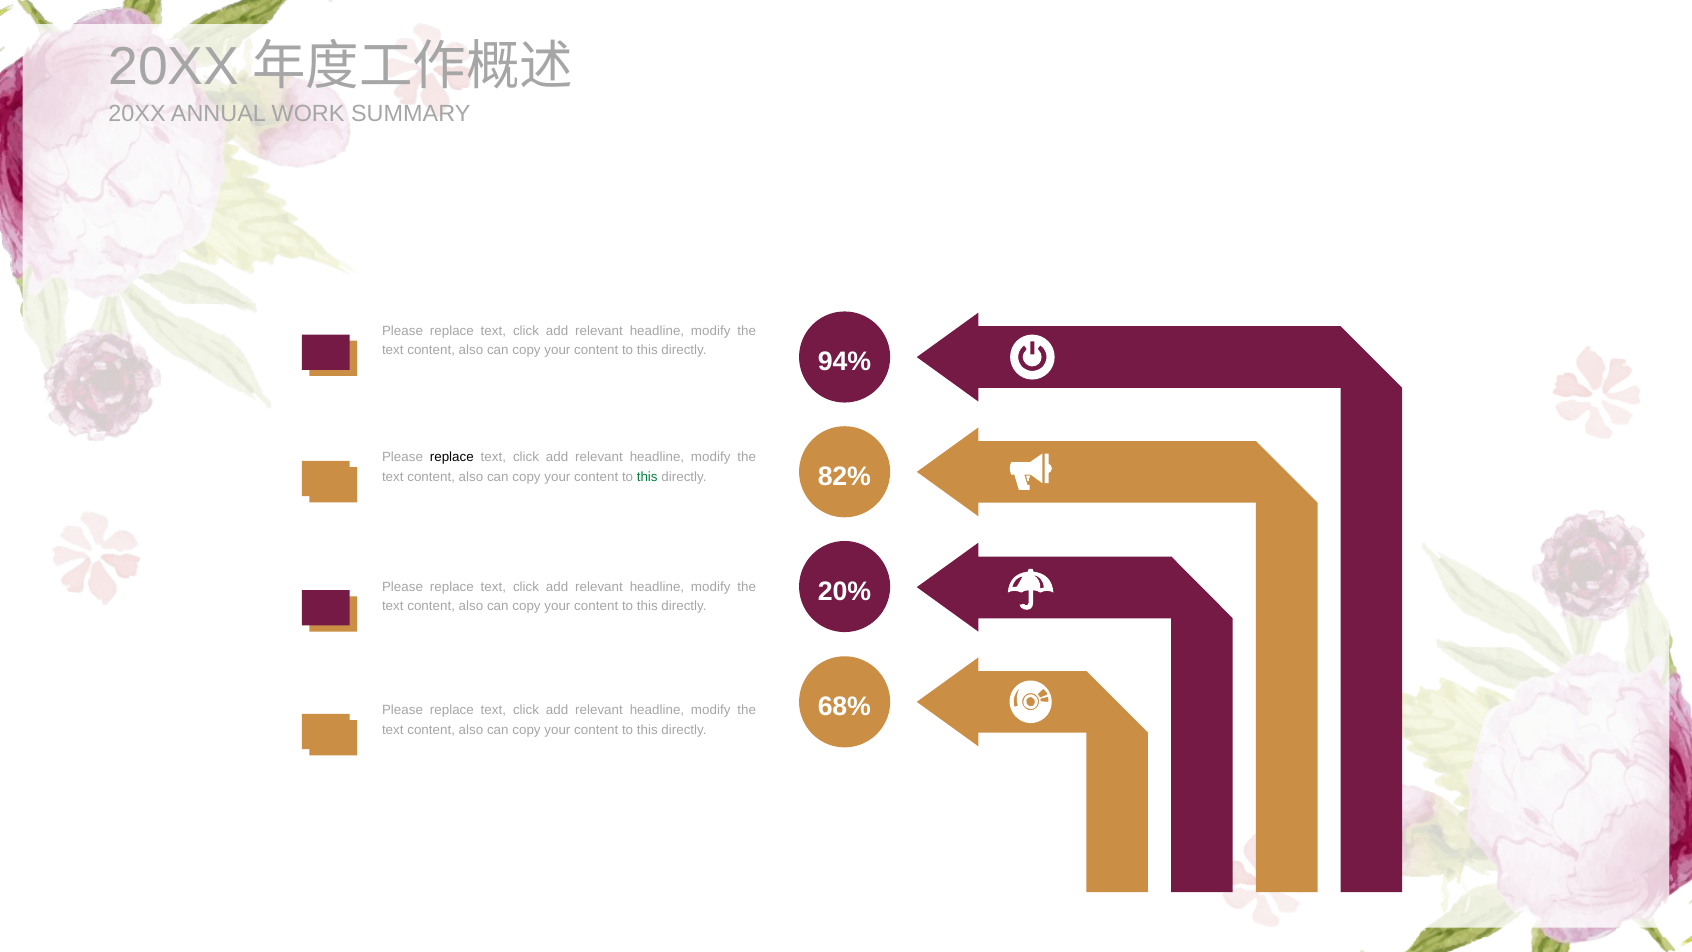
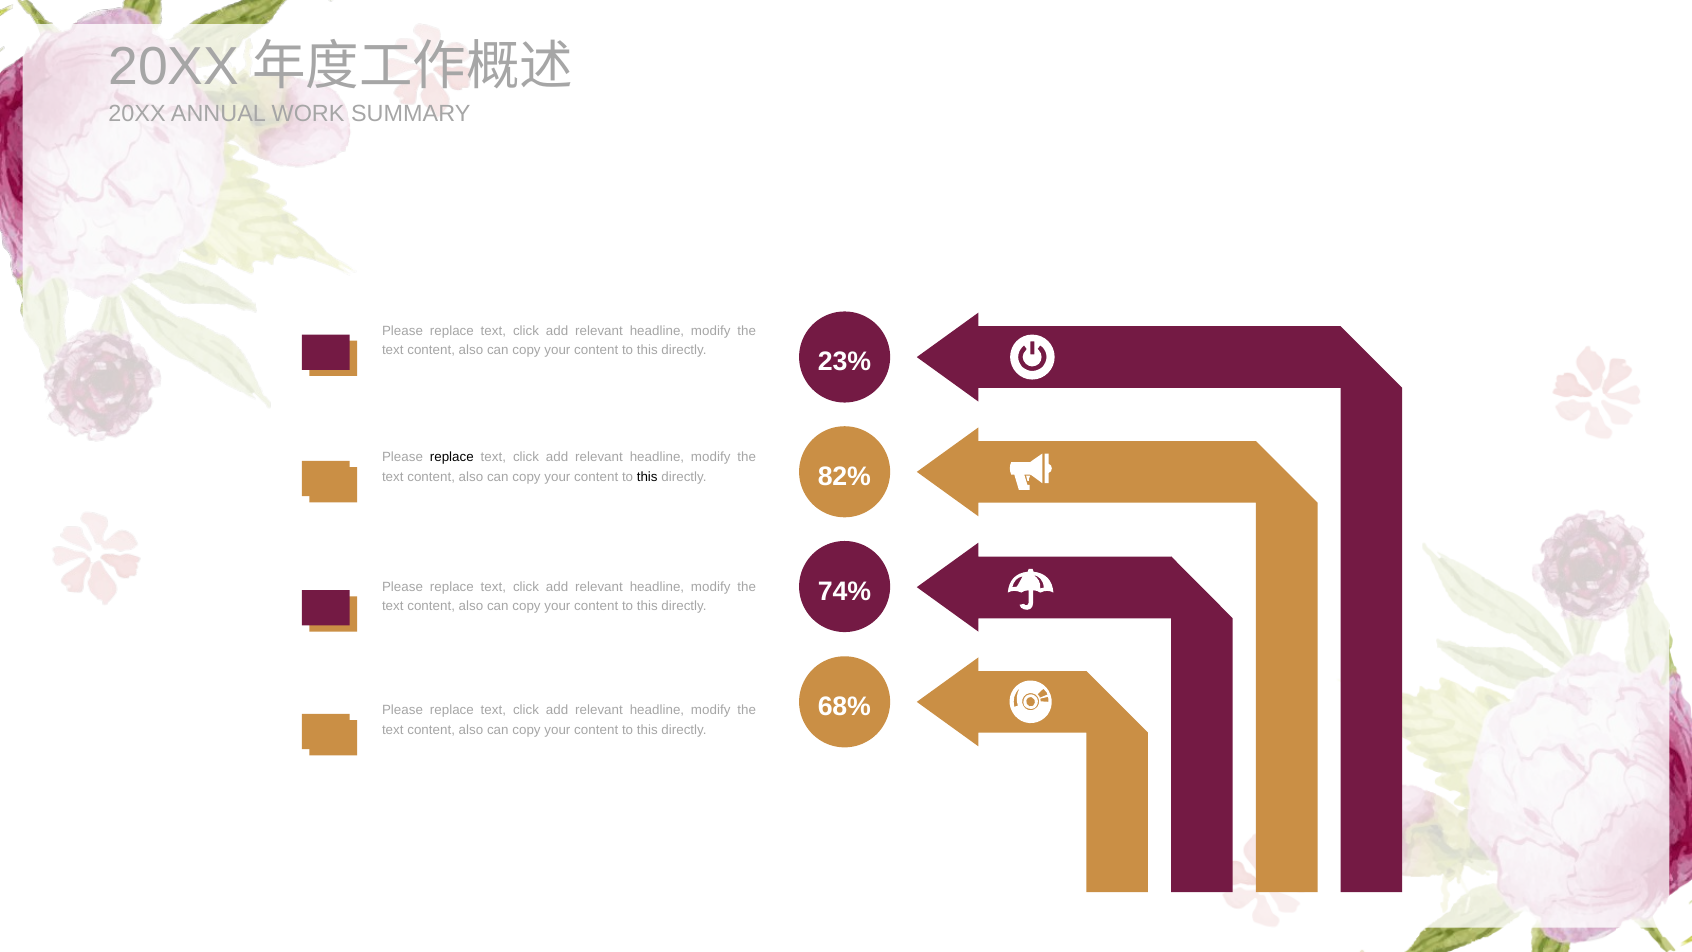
94%: 94% -> 23% (844, 362)
this colour: green -> black (647, 477)
20%: 20% -> 74% (844, 592)
